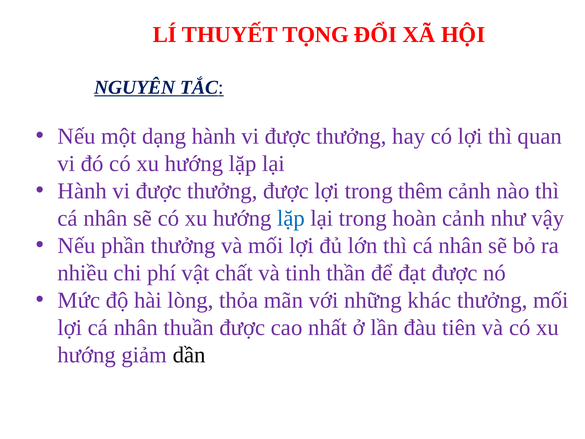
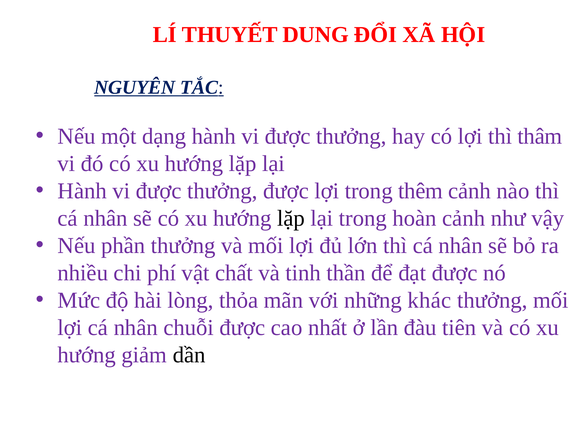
TỌNG: TỌNG -> DUNG (316, 35)
quan: quan -> thâm (540, 136)
lặp colour: blue -> black (291, 218)
thuần: thuần -> chuỗi (189, 327)
